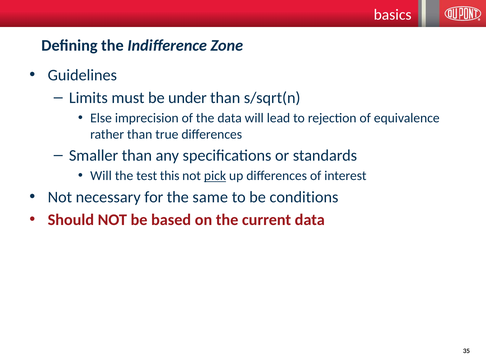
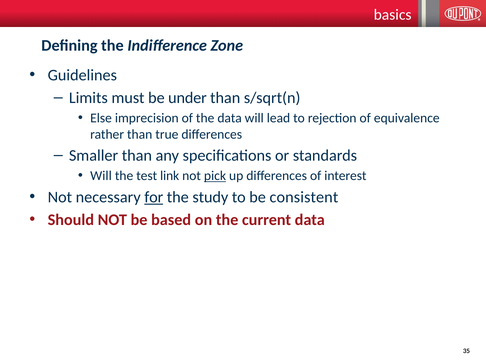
this: this -> link (170, 176)
for underline: none -> present (154, 197)
same: same -> study (210, 197)
conditions: conditions -> consistent (304, 197)
